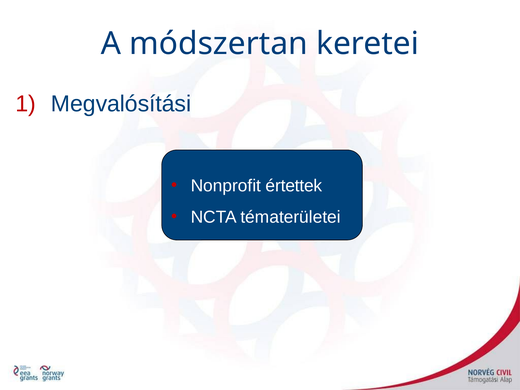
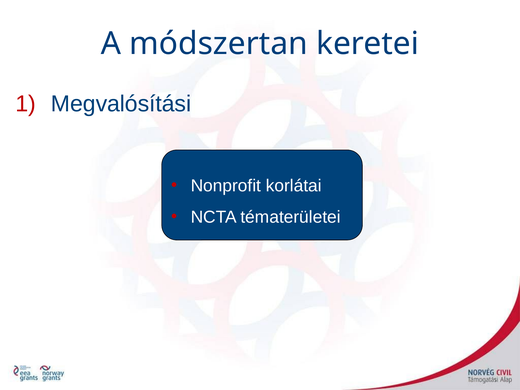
értettek: értettek -> korlátai (294, 186)
